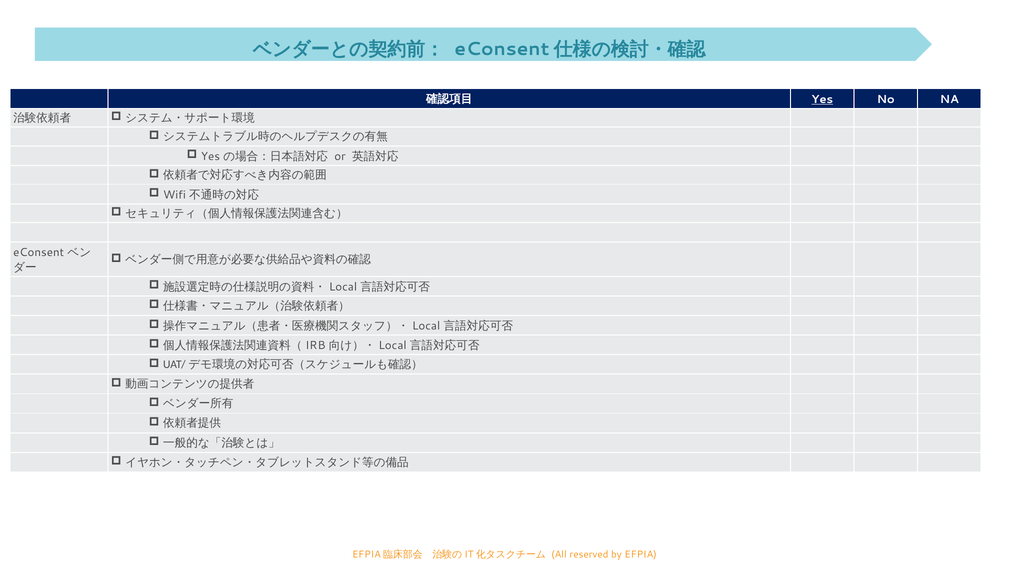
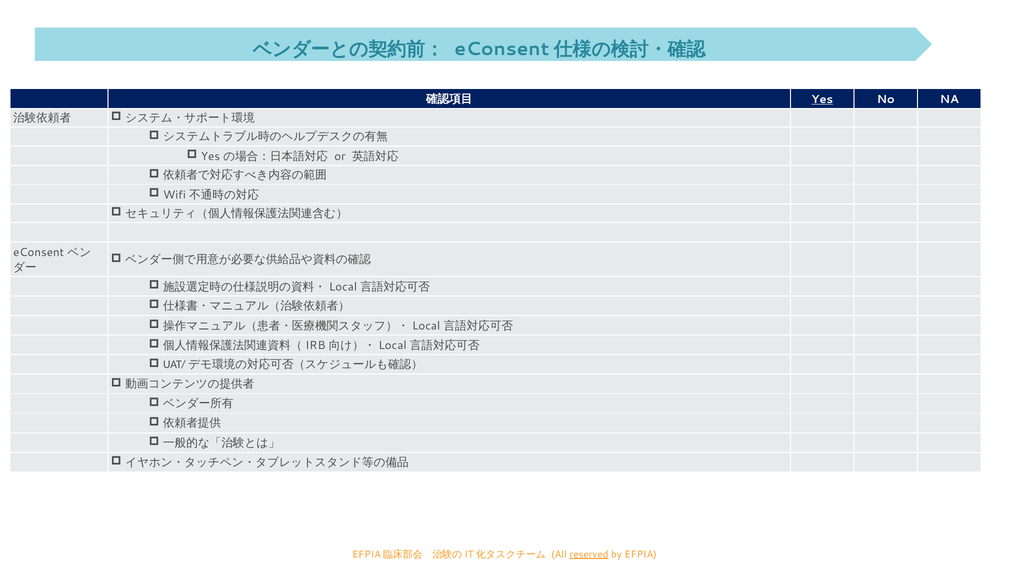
reserved underline: none -> present (589, 554)
